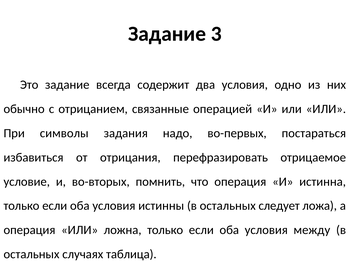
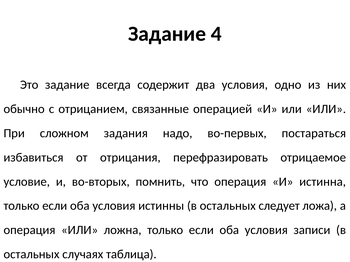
3: 3 -> 4 (216, 34)
символы: символы -> сложном (64, 133)
между: между -> записи (312, 230)
